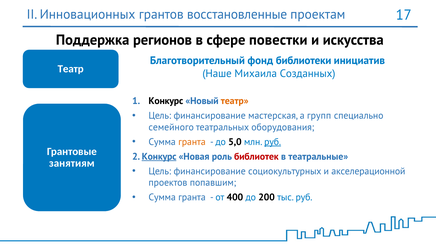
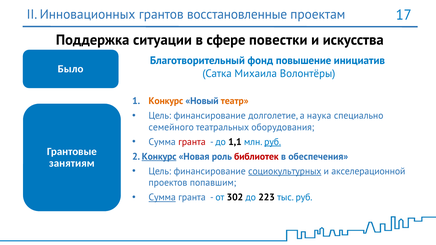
регионов: регионов -> ситуации (162, 40)
библиотеки: библиотеки -> повышение (304, 61)
Театр: Театр -> Было (71, 69)
Наше: Наше -> Сатка (217, 74)
Созданных: Созданных -> Волонтёры (308, 74)
Конкурс colour: black -> orange (166, 101)
мастерская: мастерская -> долголетие (273, 116)
групп: групп -> наука (319, 116)
гранта colour: orange -> red (192, 142)
5,0: 5,0 -> 1,1 (235, 142)
театральные: театральные -> обеспечения (318, 157)
социокультурных underline: none -> present (285, 171)
Сумма underline: none -> present (162, 198)
400: 400 -> 302 (235, 198)
200: 200 -> 223 (267, 198)
